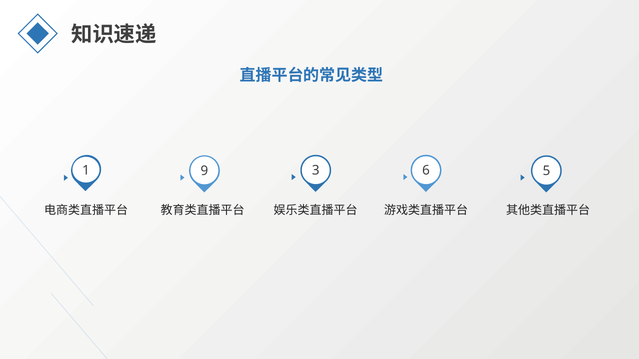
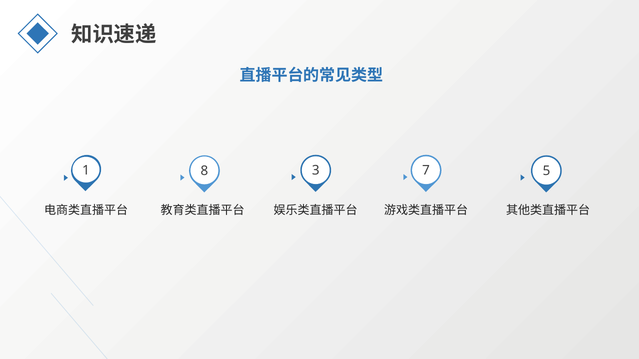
9: 9 -> 8 (204, 171)
6: 6 -> 7 (426, 170)
